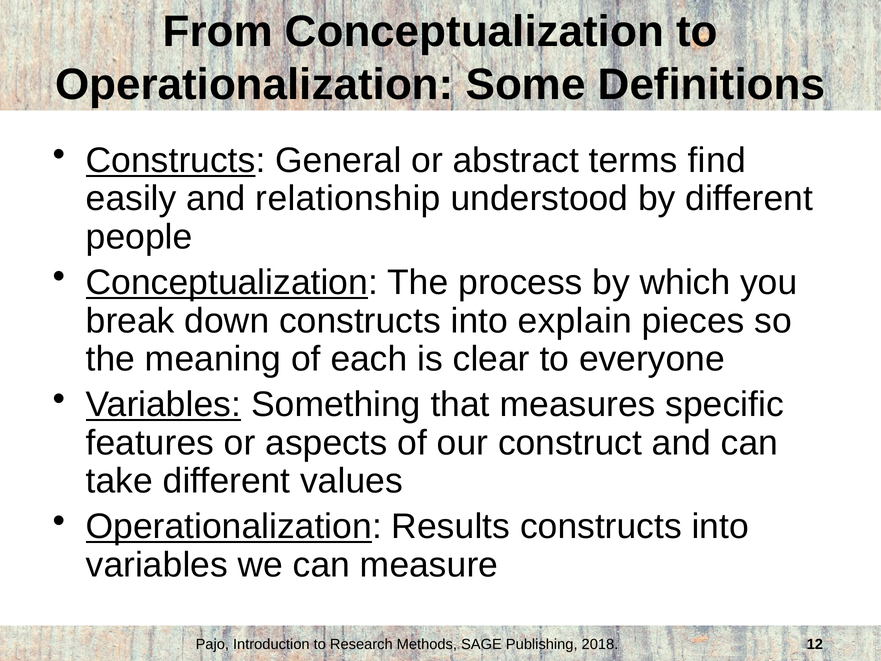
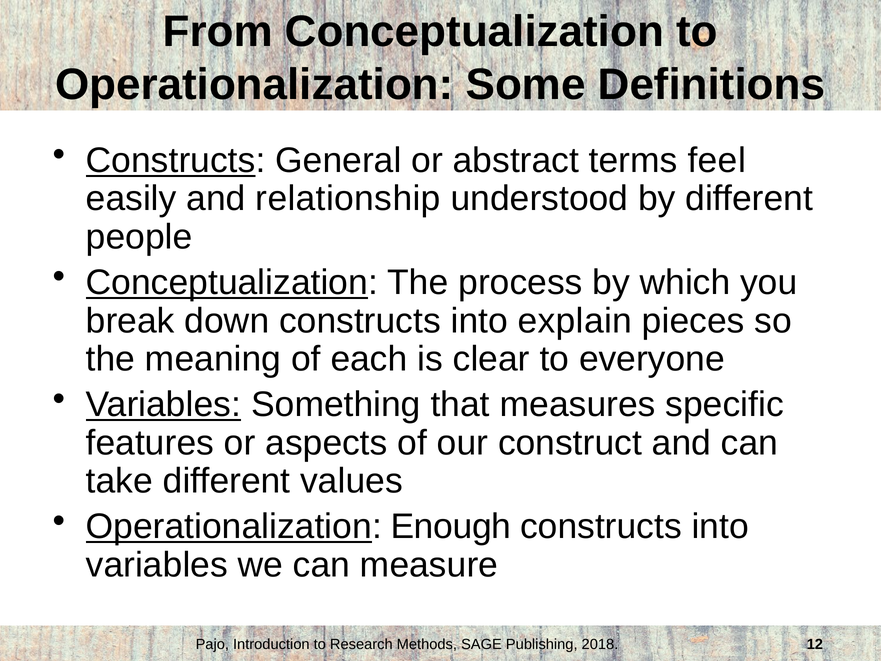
find: find -> feel (717, 160)
Results: Results -> Enough (451, 526)
